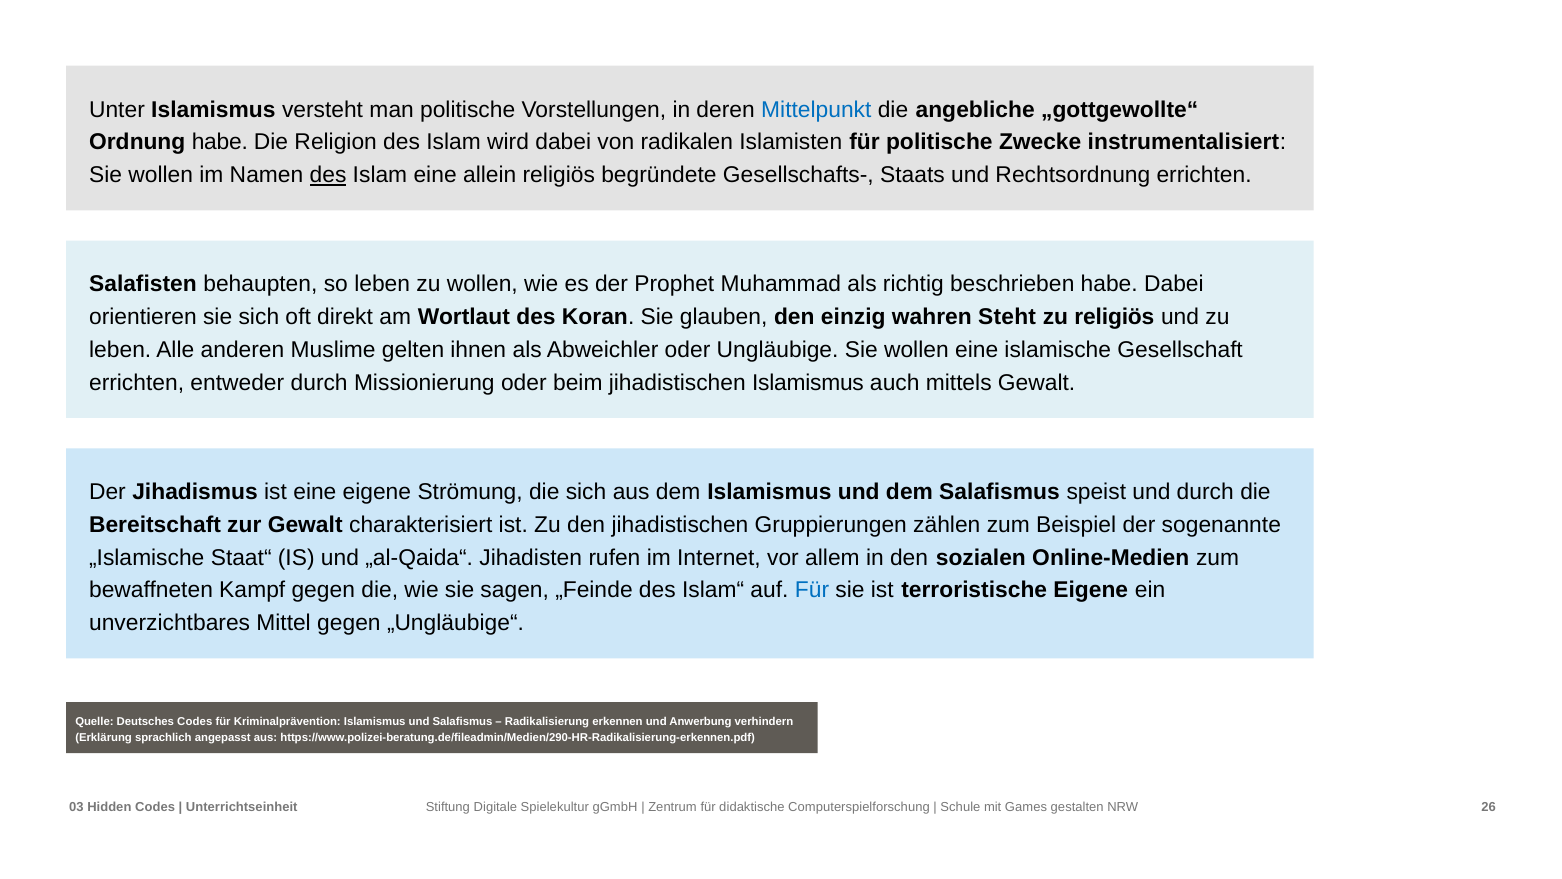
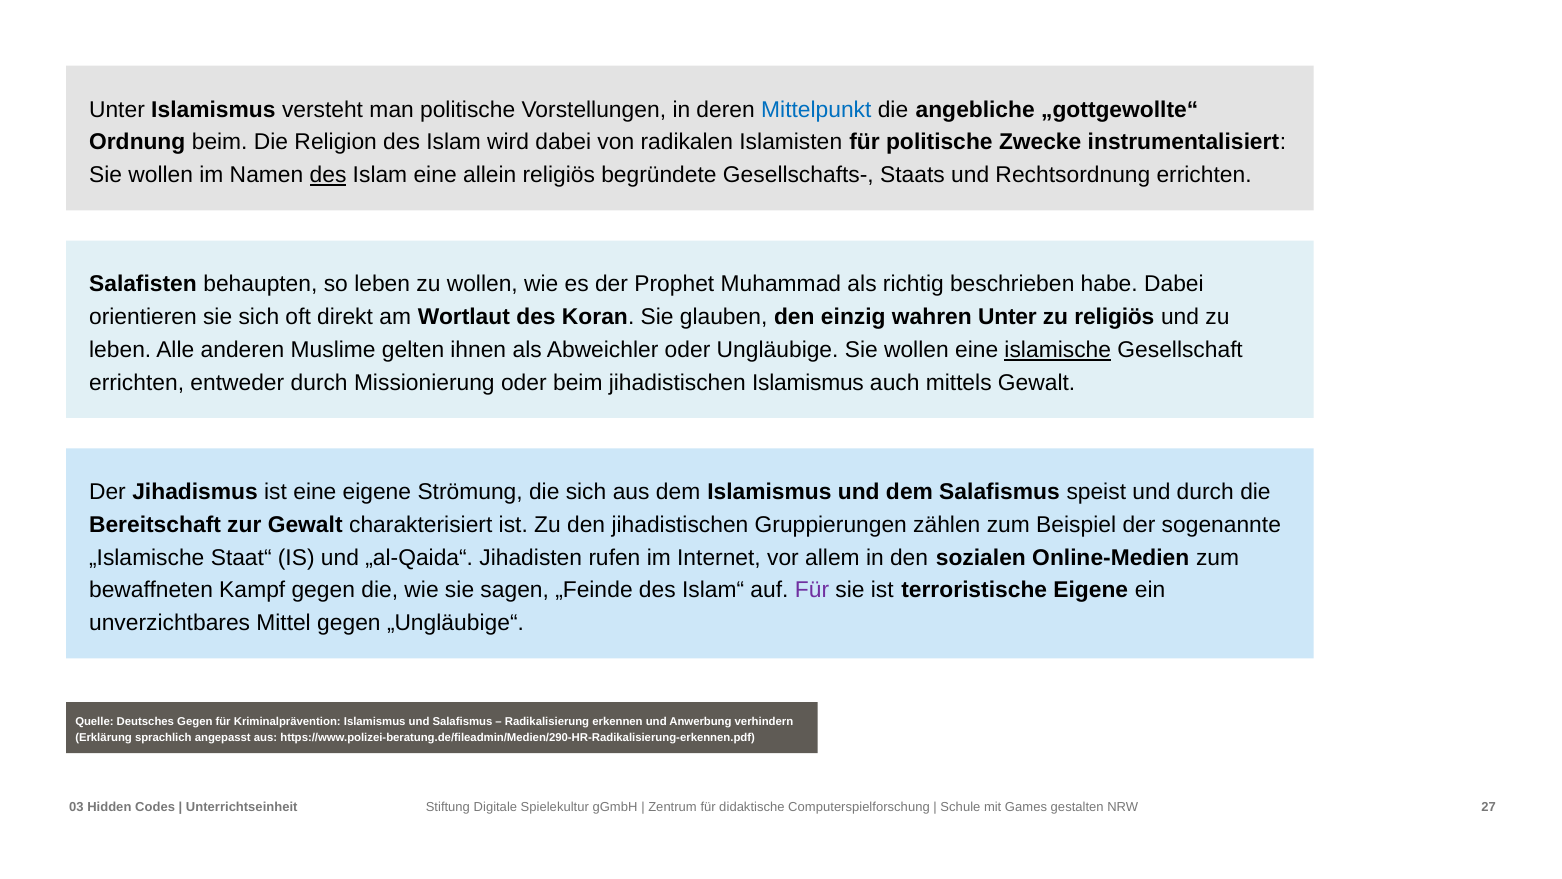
Ordnung habe: habe -> beim (220, 142)
wahren Steht: Steht -> Unter (1007, 317)
islamische underline: none -> present (1058, 350)
Für colour: blue -> purple (812, 590)
Deutsches Codes: Codes -> Gegen (195, 721)
26: 26 -> 27 (1489, 807)
